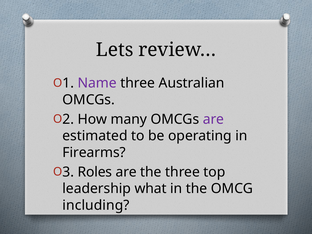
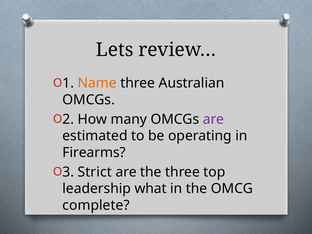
Name colour: purple -> orange (97, 83)
Roles: Roles -> Strict (95, 172)
including: including -> complete (96, 205)
